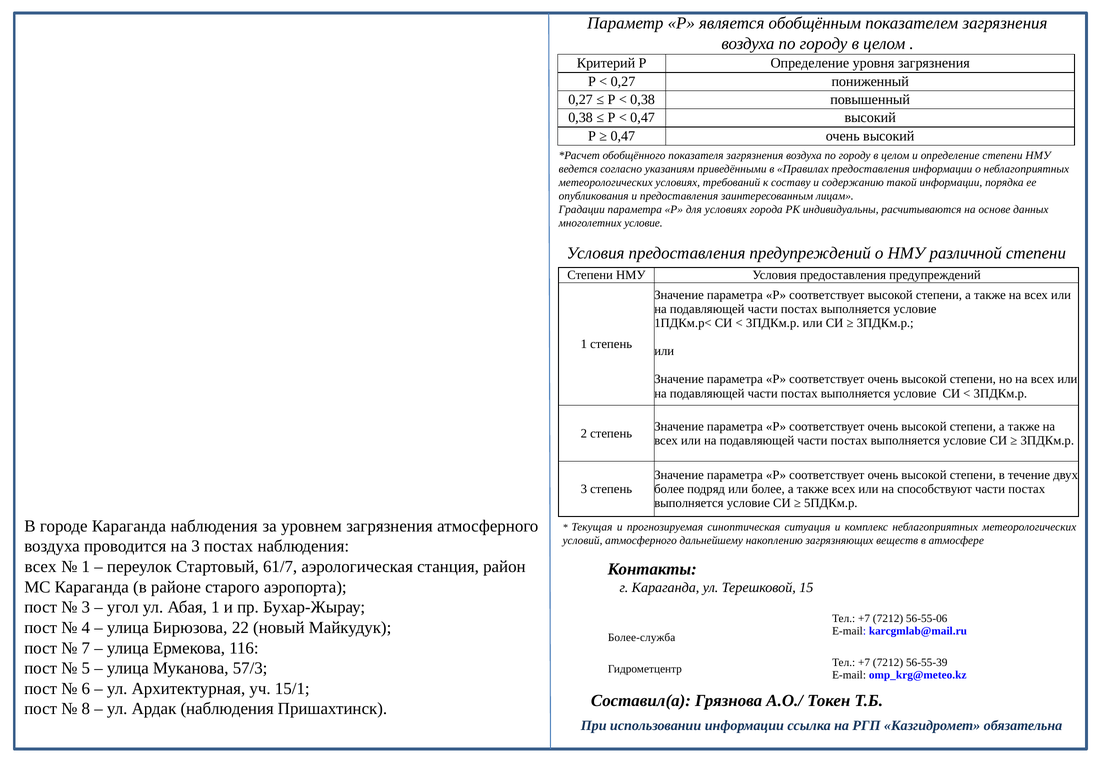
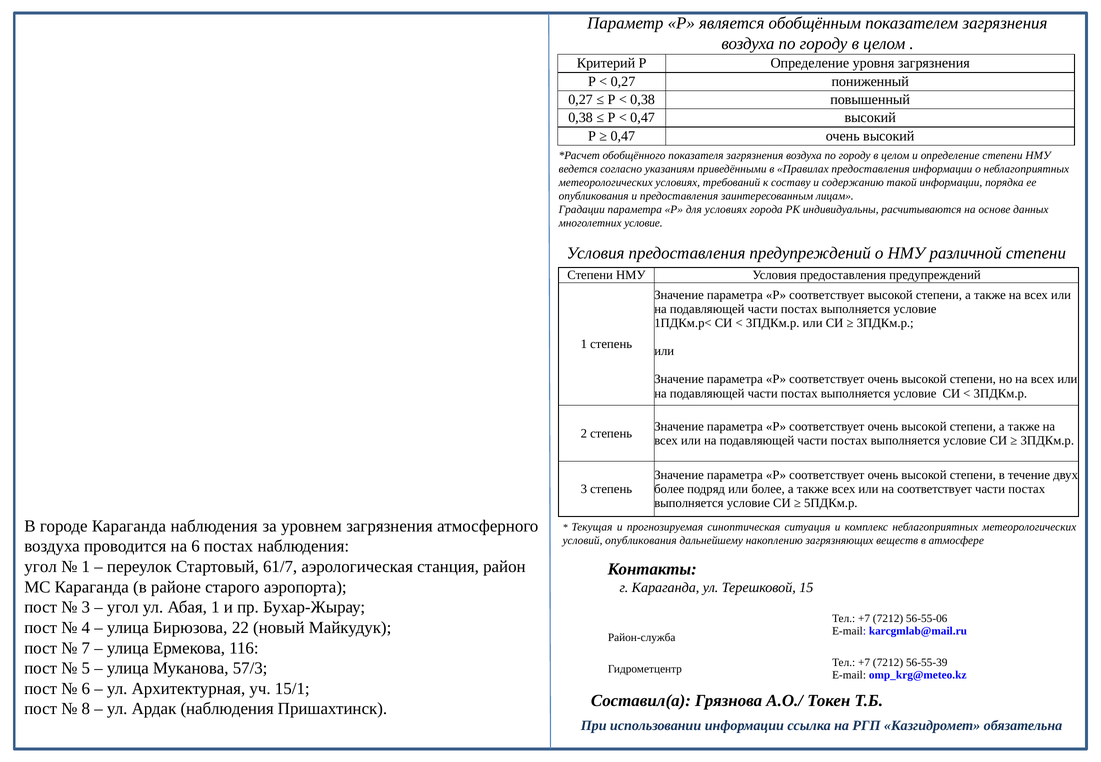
на способствуют: способствуют -> соответствует (935, 489)
условий атмосферного: атмосферного -> опубликования (641, 541)
на 3: 3 -> 6 (196, 546)
всех: всех -> угол (41, 567)
Более-служба: Более-служба -> Район-служба (642, 638)
